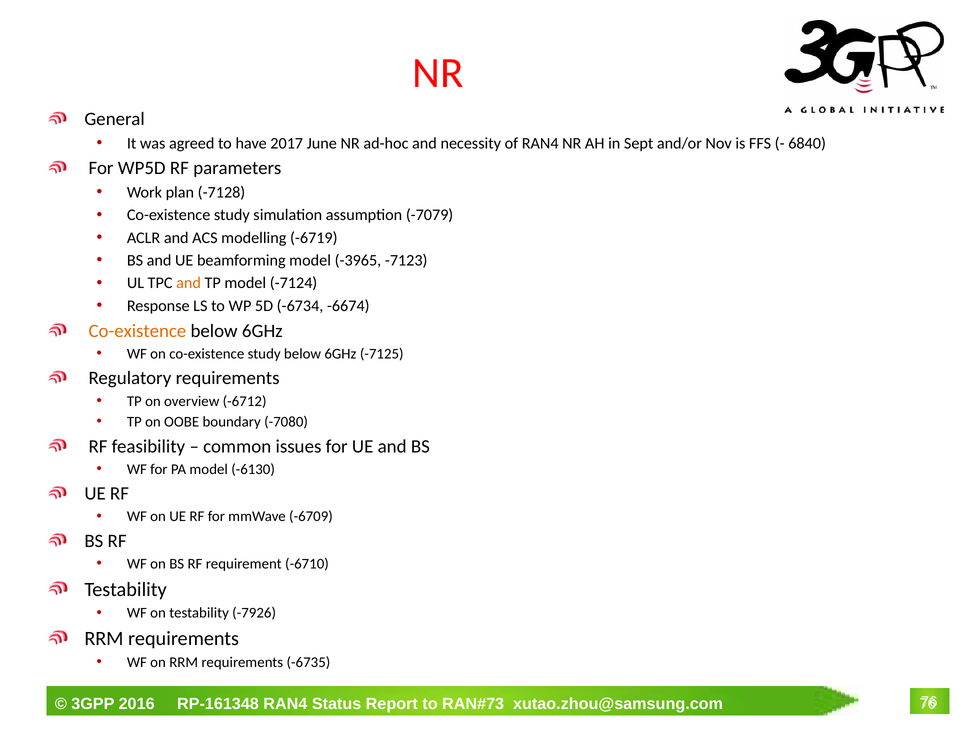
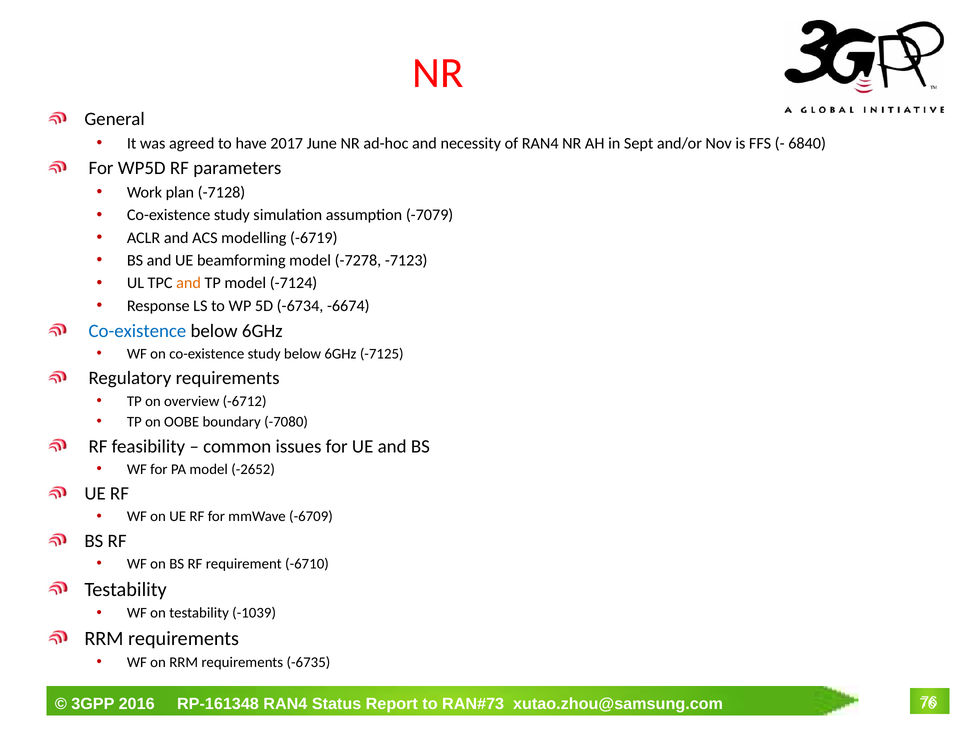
-3965: -3965 -> -7278 (358, 260)
Co-existence colour: orange -> blue (137, 331)
-6130: -6130 -> -2652 (253, 469)
-7926: -7926 -> -1039 (254, 613)
